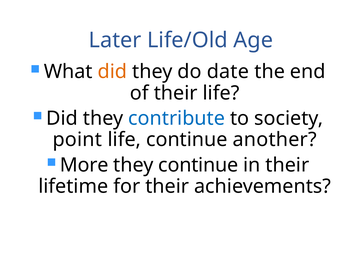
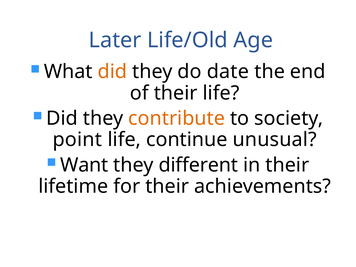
contribute colour: blue -> orange (177, 118)
another: another -> unusual (275, 140)
More: More -> Want (84, 165)
they continue: continue -> different (198, 165)
